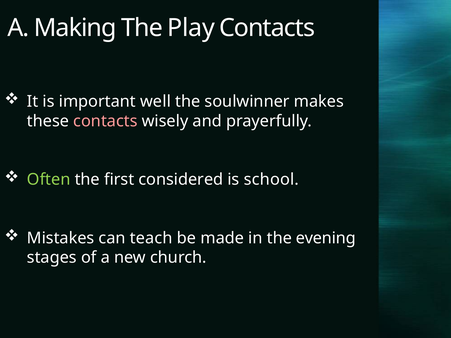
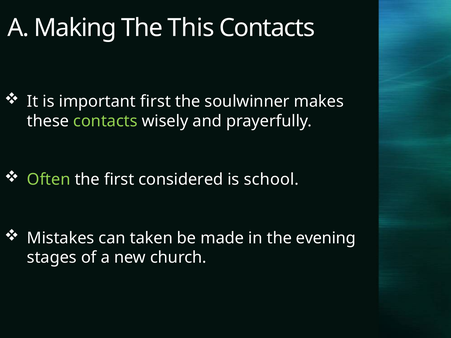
Play: Play -> This (191, 28)
important well: well -> first (155, 102)
contacts colour: pink -> light green (105, 121)
teach: teach -> taken (151, 238)
